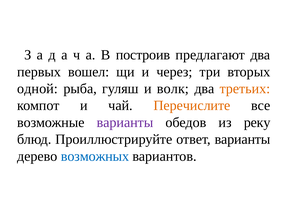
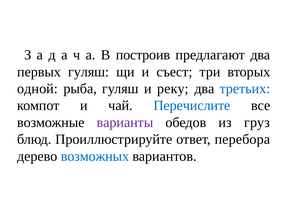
первых вошел: вошел -> гуляш (89, 72)
через: через -> съест (174, 72)
волк: волк -> реку (173, 89)
третьих colour: orange -> blue (245, 89)
Перечислите colour: orange -> blue (192, 105)
реку: реку -> груз (257, 122)
ответ варианты: варианты -> перебора (242, 139)
